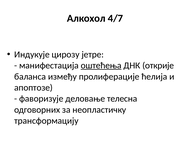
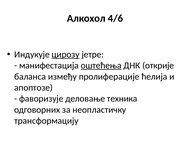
4/7: 4/7 -> 4/6 (115, 18)
цирозу underline: none -> present (66, 55)
телесна: телесна -> техника (122, 99)
